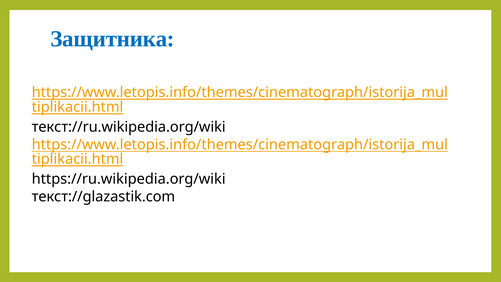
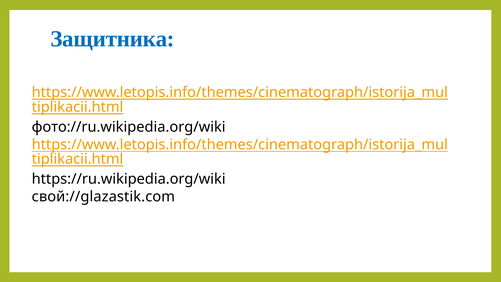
текст://ru.wikipedia.org/wiki: текст://ru.wikipedia.org/wiki -> фото://ru.wikipedia.org/wiki (129, 127)
текст://glazastik.com: текст://glazastik.com -> свой://glazastik.com (103, 196)
